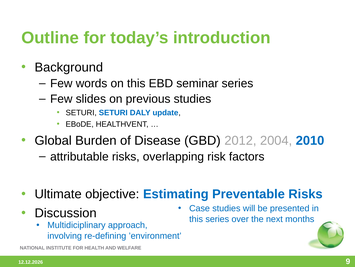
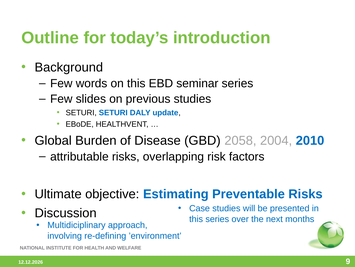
2012: 2012 -> 2058 (240, 140)
